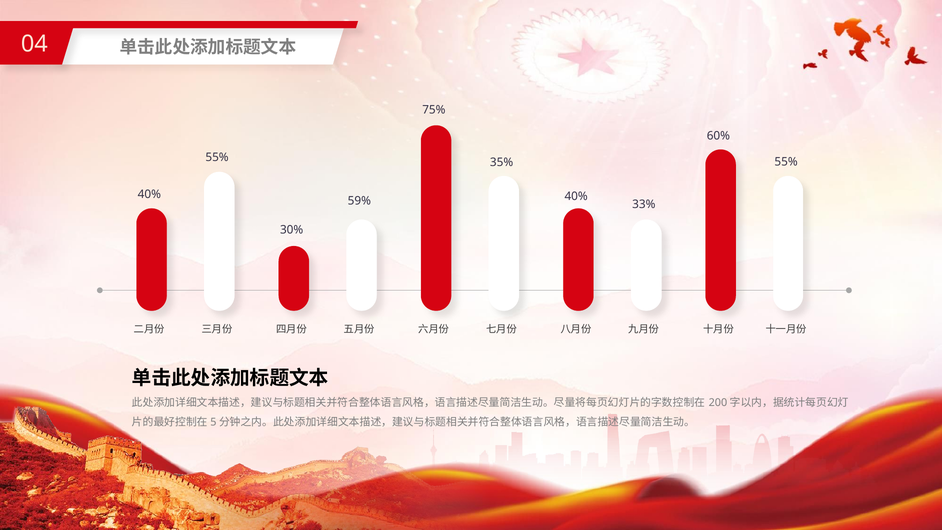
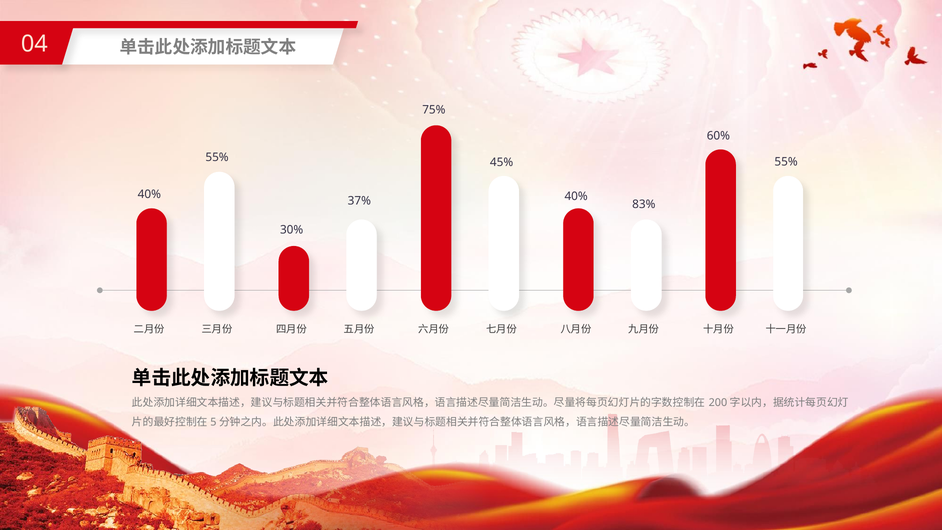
35%: 35% -> 45% (502, 162)
59%: 59% -> 37% (359, 201)
33%: 33% -> 83% (644, 204)
